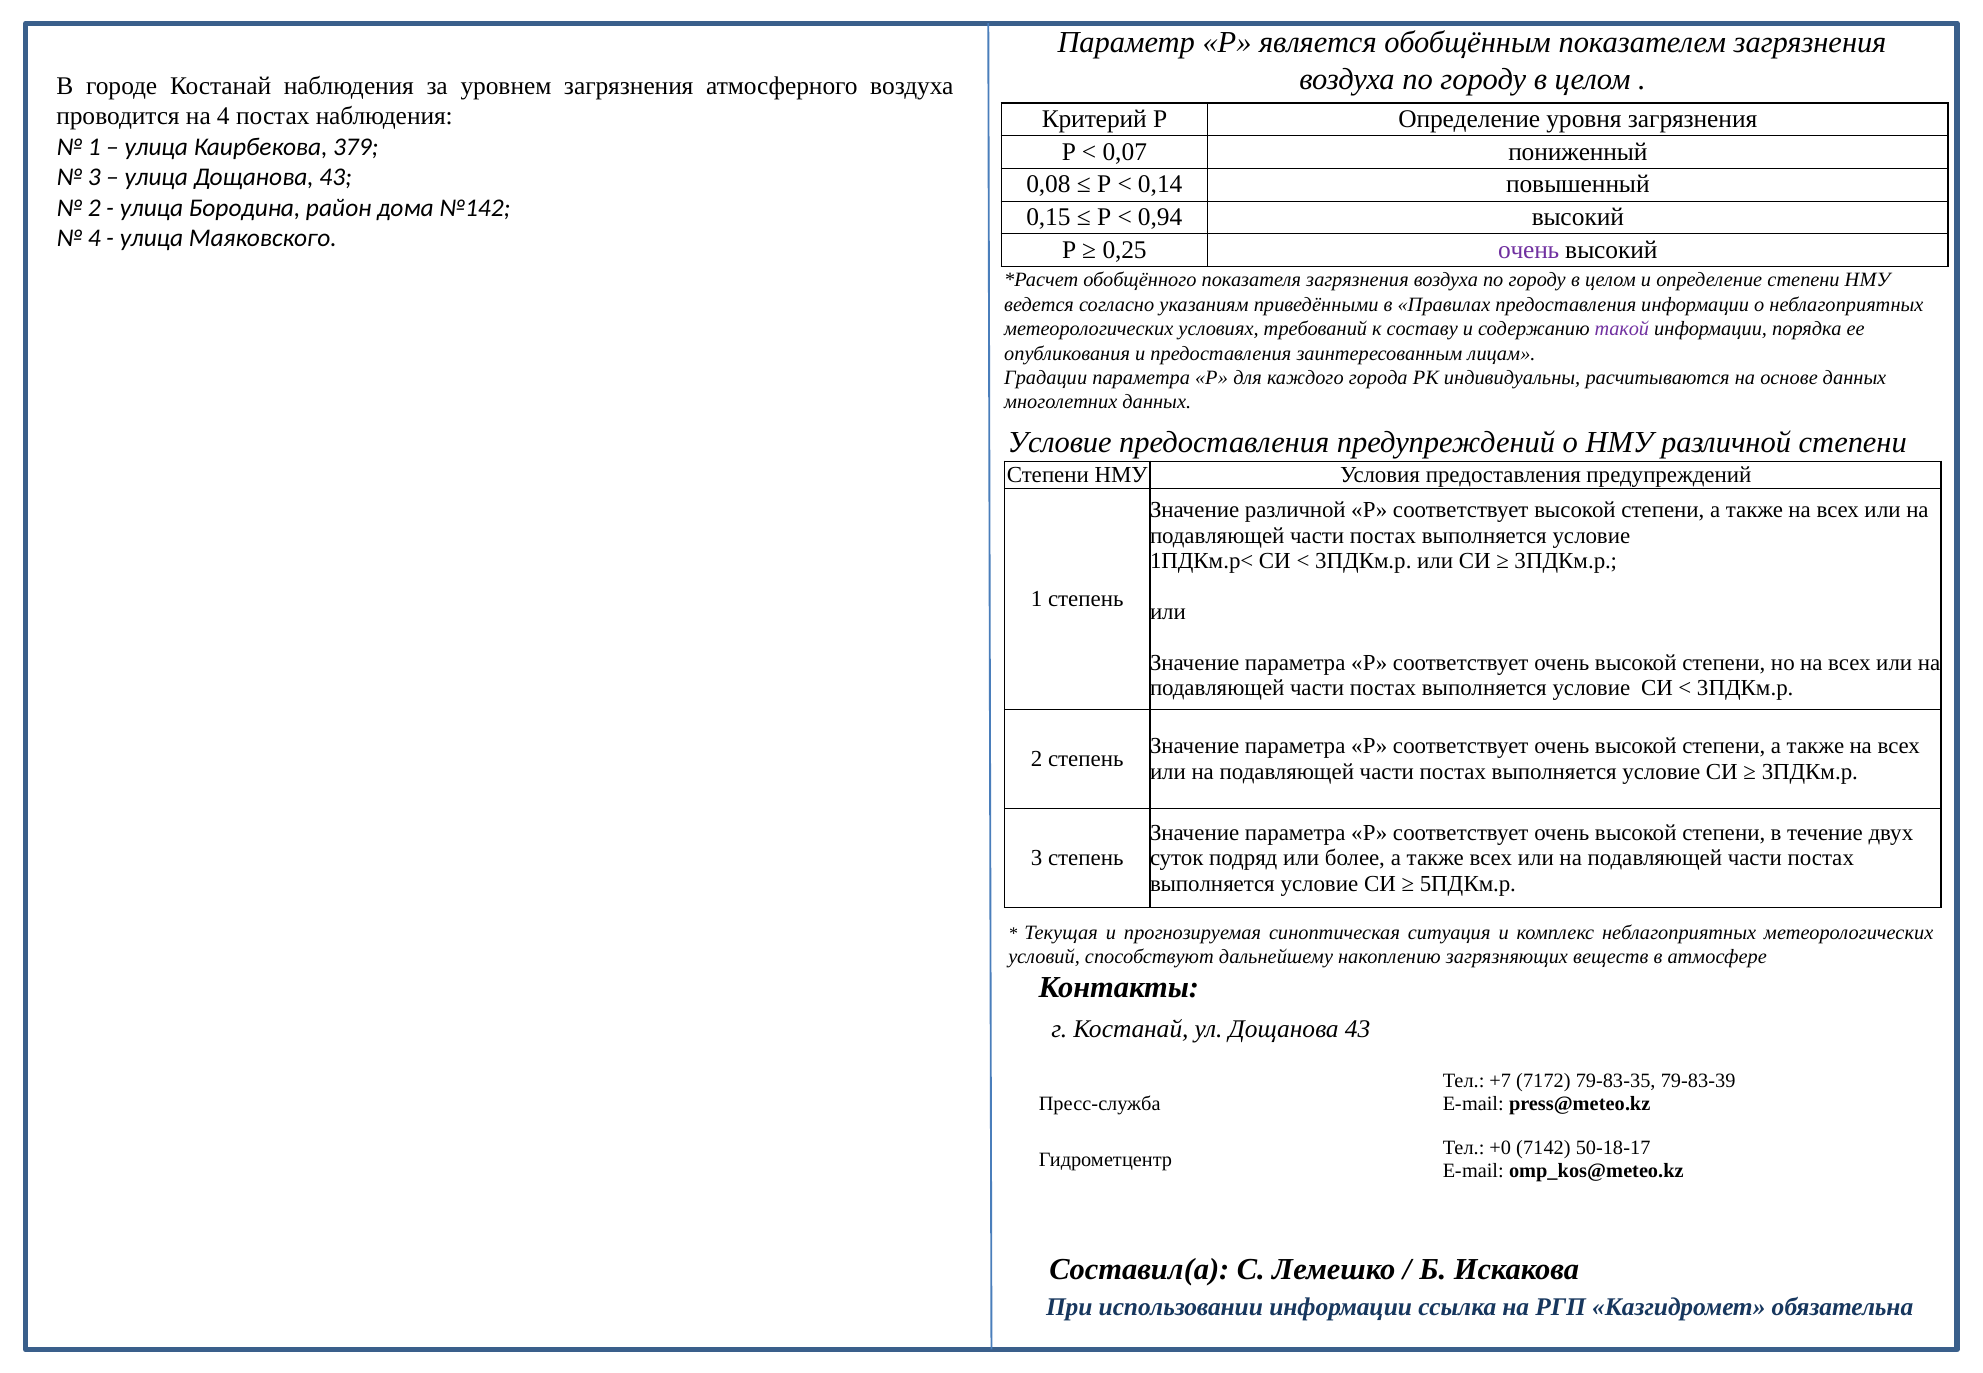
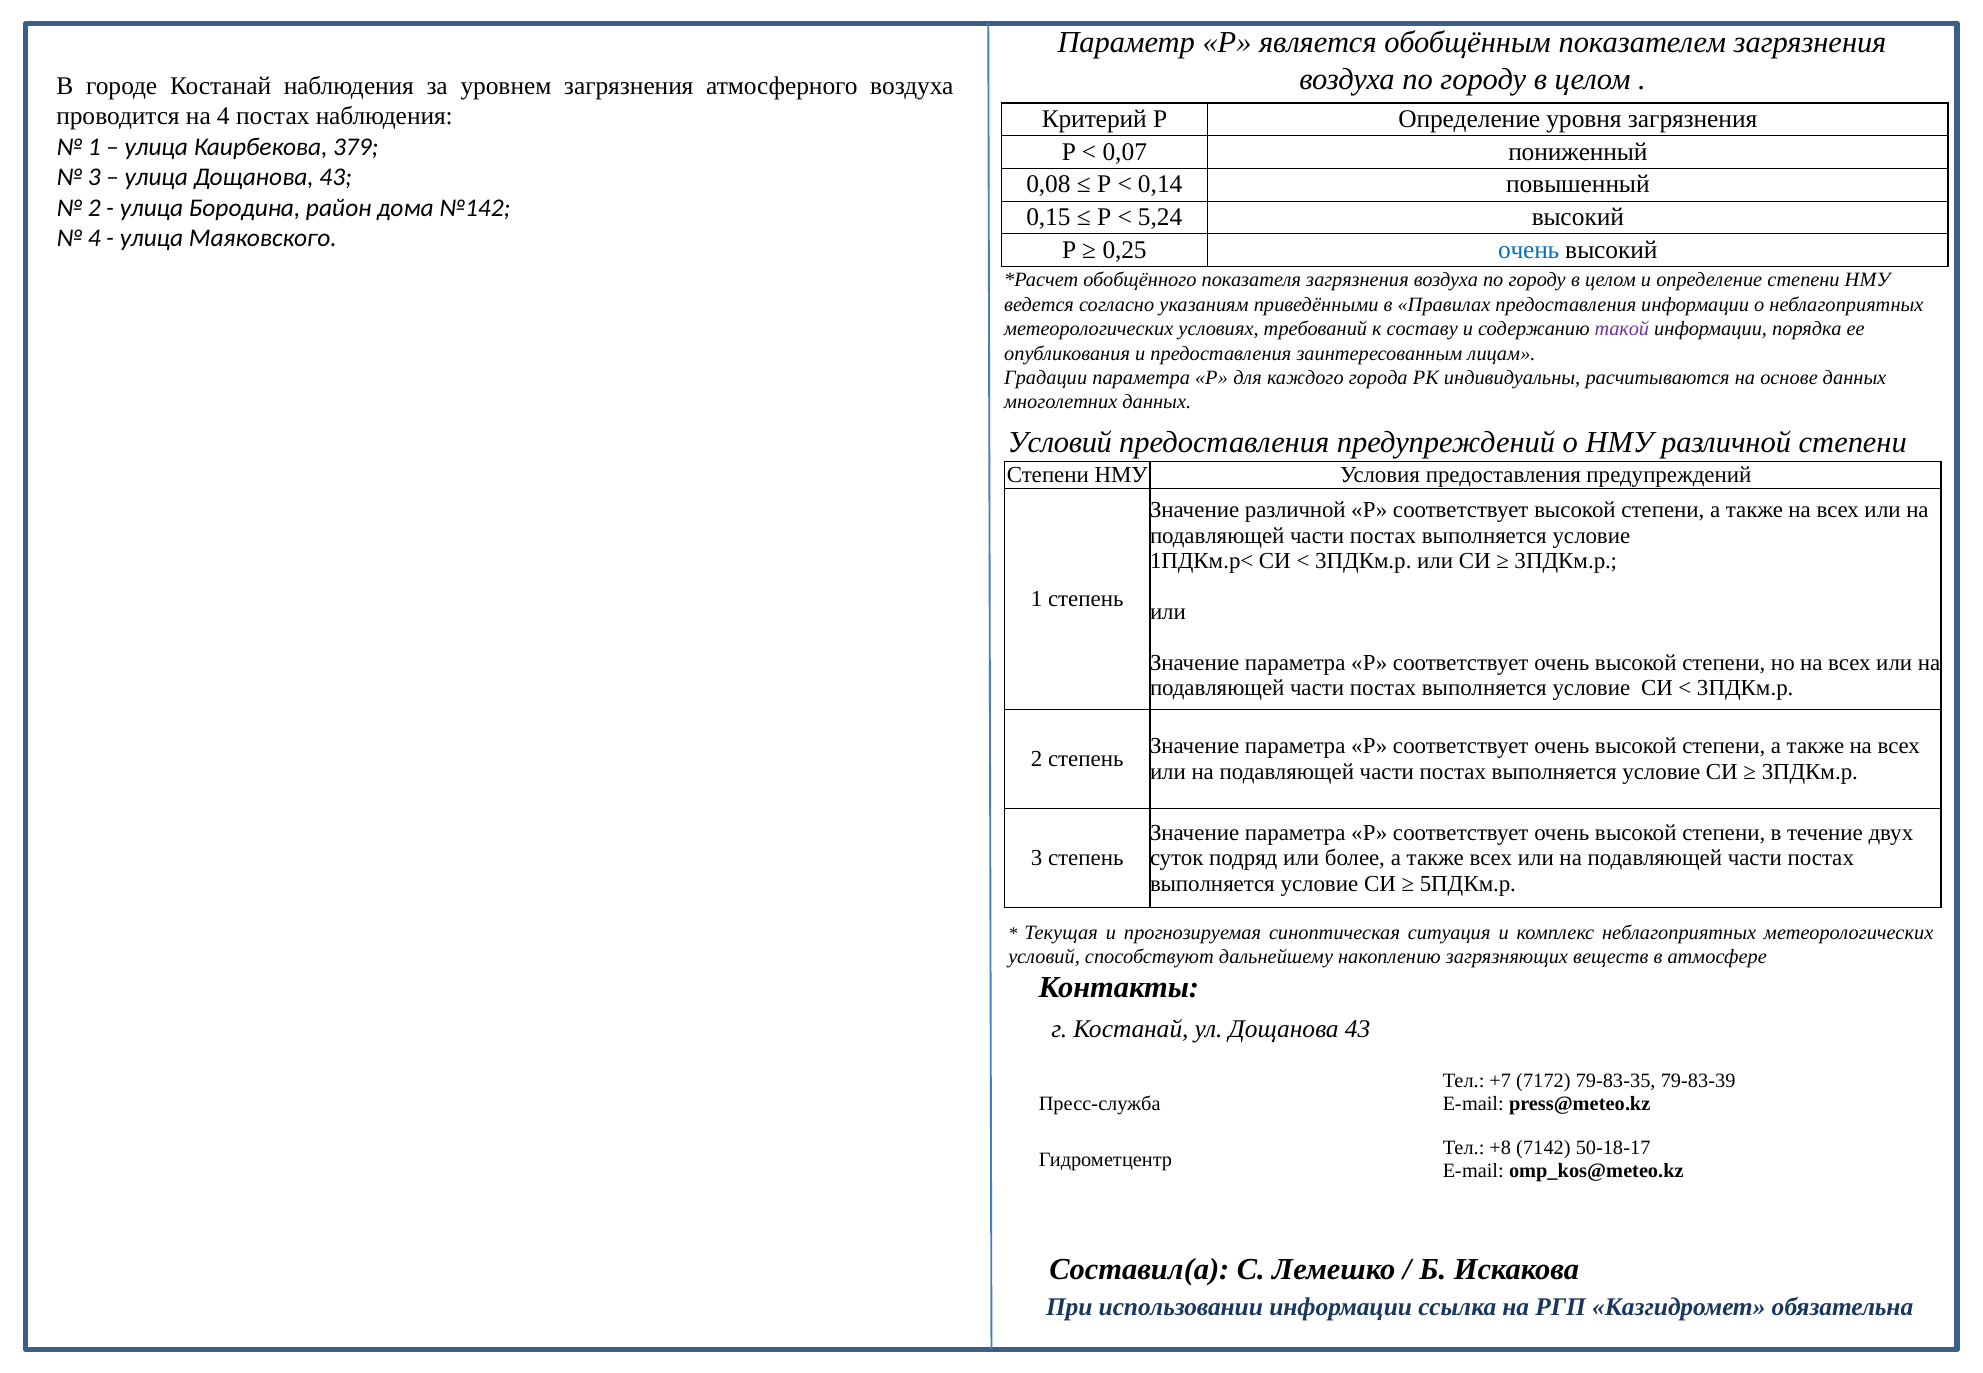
0,94: 0,94 -> 5,24 (1160, 217)
очень colour: purple -> blue (1529, 250)
Условие: Условие -> Условий (1060, 443)
+0: +0 -> +8 (1500, 1148)
